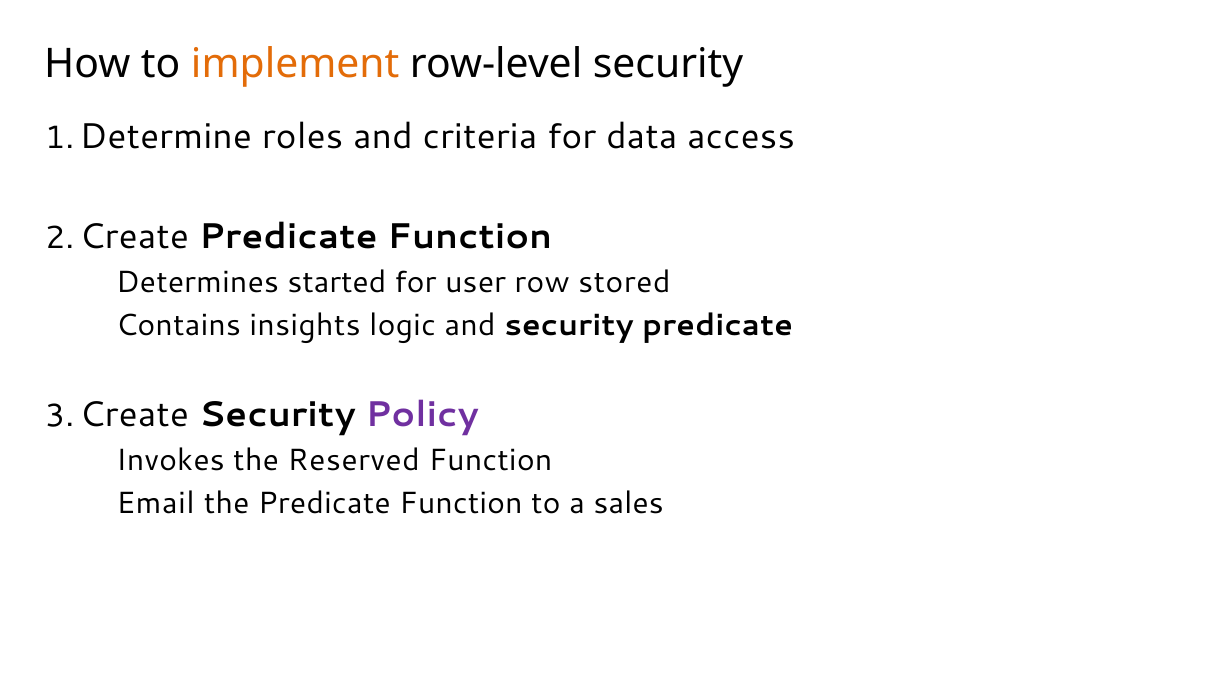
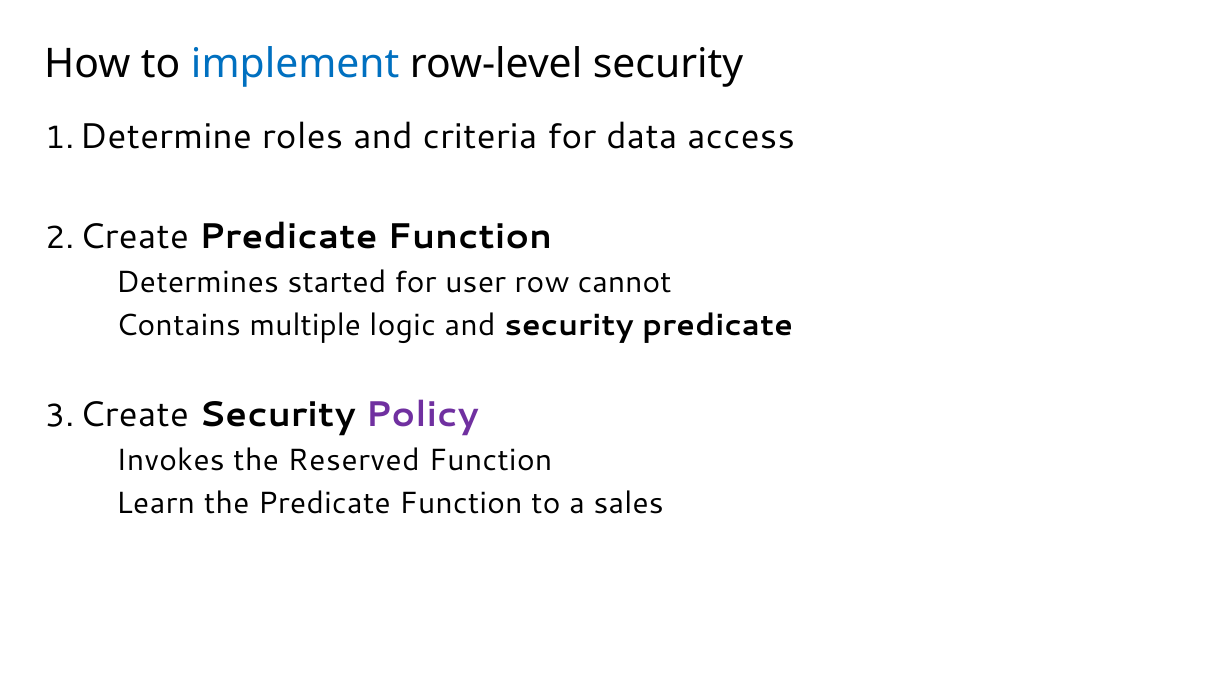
implement colour: orange -> blue (295, 64)
stored: stored -> cannot (625, 282)
insights: insights -> multiple (305, 325)
Email: Email -> Learn (156, 504)
